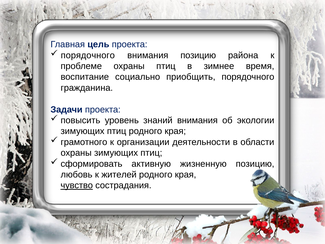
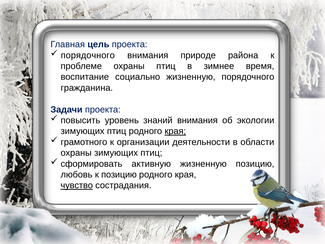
внимания позицию: позицию -> природе (198, 55)
социально приобщить: приобщить -> жизненную (191, 77)
края underline: none -> present (175, 131)
к жителей: жителей -> позицию (119, 174)
